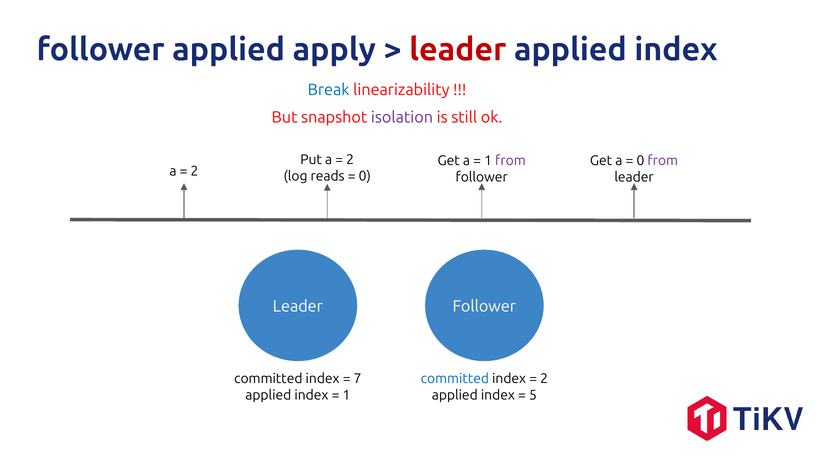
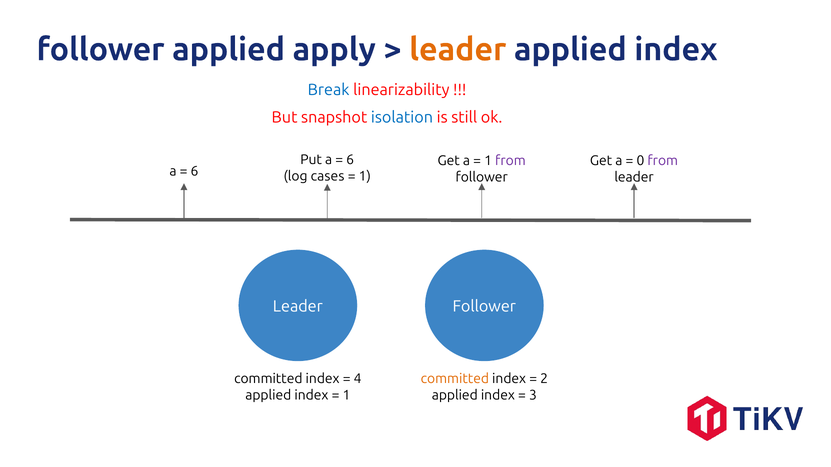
leader colour: red -> orange (458, 50)
isolation colour: purple -> blue (402, 117)
2: 2 -> 6 (350, 160)
2: 2 -> 6 (194, 172)
reads: reads -> cases (328, 176)
0: 0 -> 1 (365, 176)
7: 7 -> 4 (358, 379)
committed colour: blue -> orange (455, 379)
5: 5 -> 3 (533, 396)
